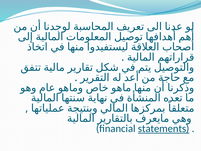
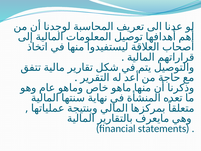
statements underline: present -> none (164, 128)
